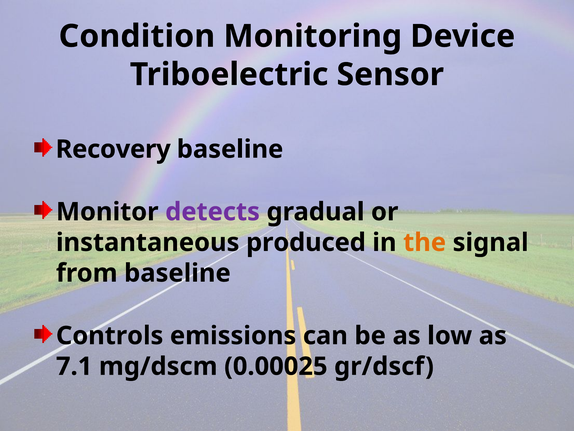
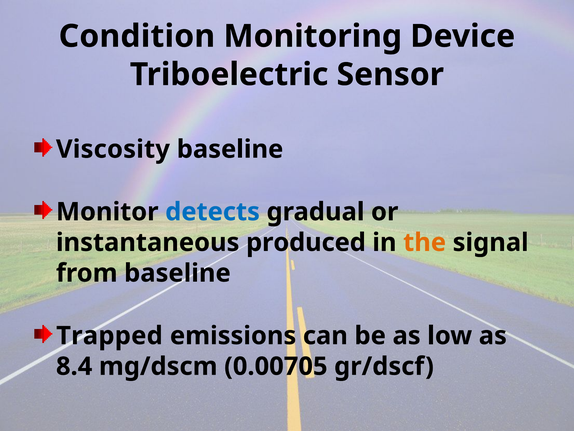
Recovery: Recovery -> Viscosity (113, 149)
detects colour: purple -> blue (213, 212)
Controls: Controls -> Trapped (109, 335)
7.1: 7.1 -> 8.4 (74, 366)
0.00025: 0.00025 -> 0.00705 (276, 366)
